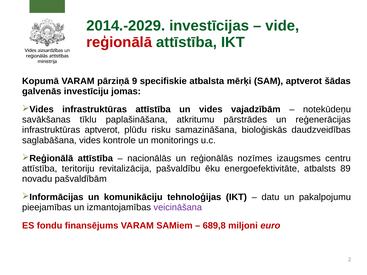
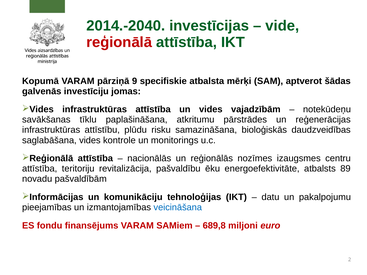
2014.-2029: 2014.-2029 -> 2014.-2040 (126, 26)
infrastruktūras aptverot: aptverot -> attīstību (102, 130)
veicināšana colour: purple -> blue (178, 208)
